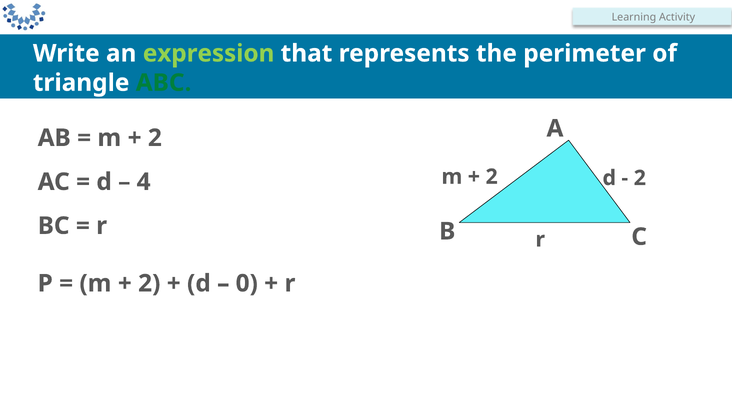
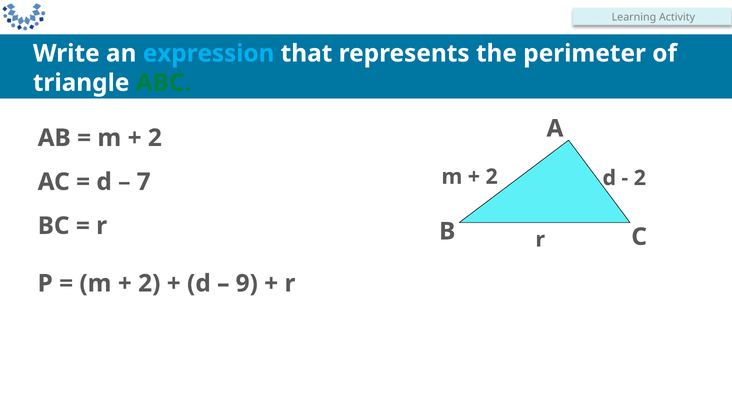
expression colour: light green -> light blue (209, 53)
4: 4 -> 7 (144, 182)
0: 0 -> 9 (247, 283)
